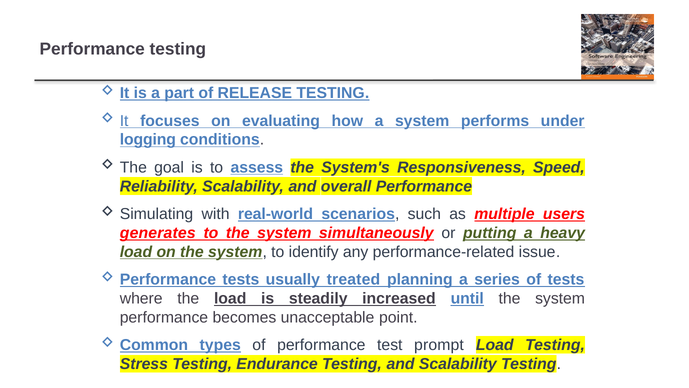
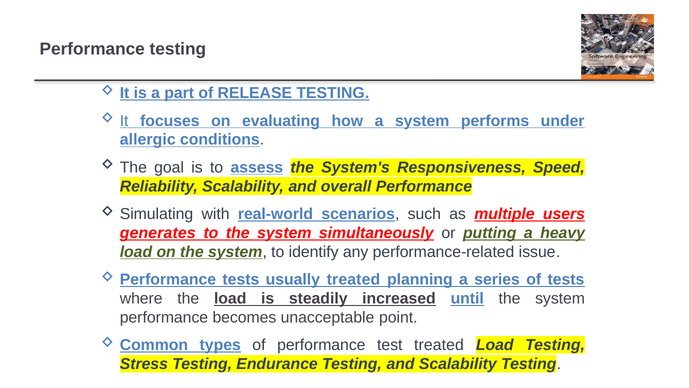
logging: logging -> allergic (148, 140)
test prompt: prompt -> treated (439, 345)
